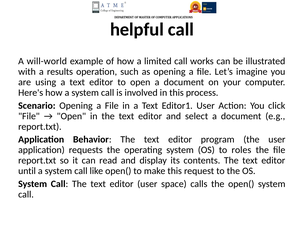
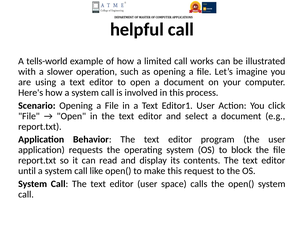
will-world: will-world -> tells-world (47, 61)
results: results -> slower (60, 72)
roles: roles -> block (241, 150)
